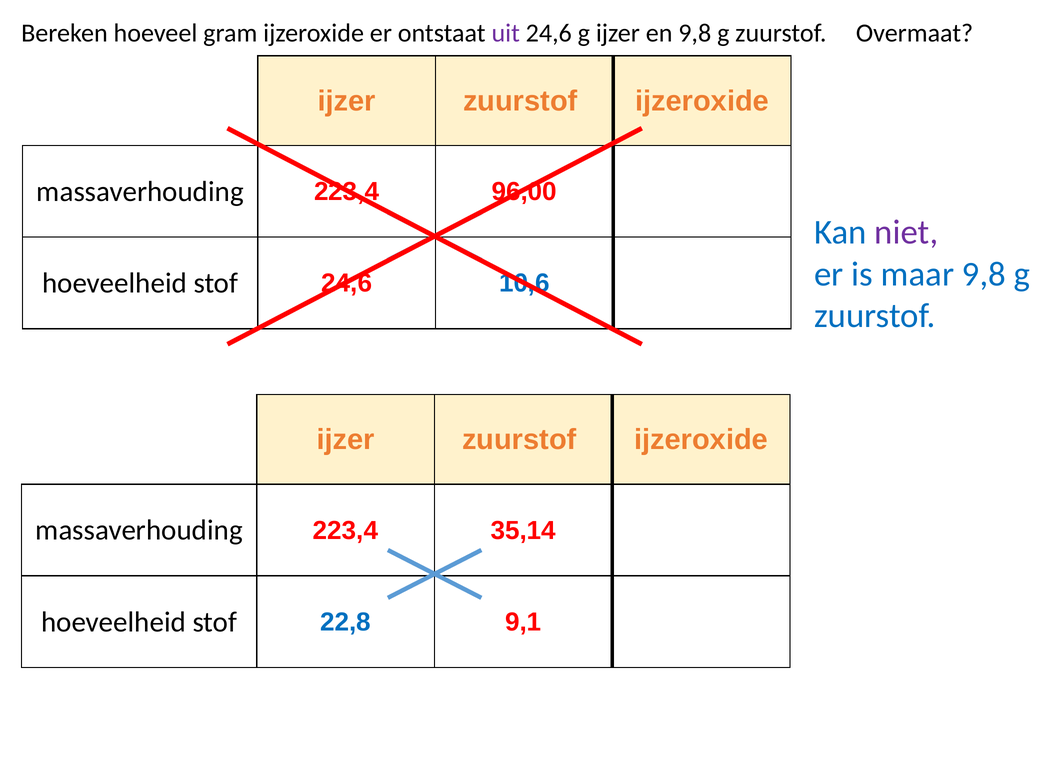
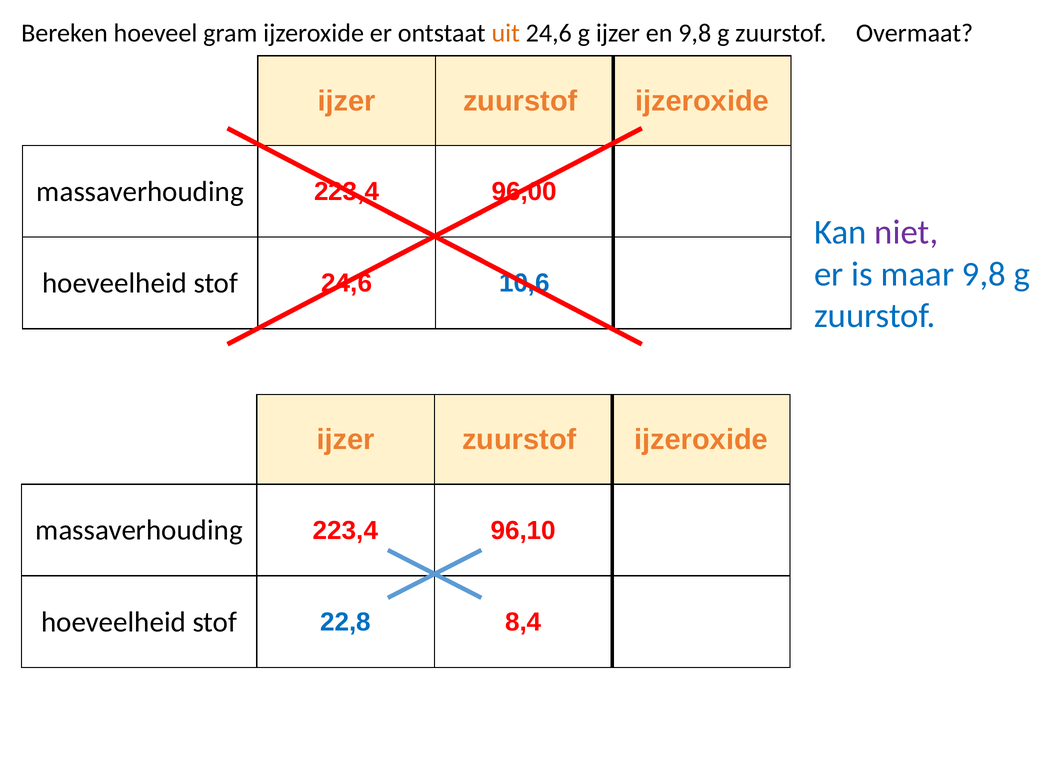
uit colour: purple -> orange (506, 33)
35,14: 35,14 -> 96,10 (523, 530)
9,1: 9,1 -> 8,4 (523, 622)
